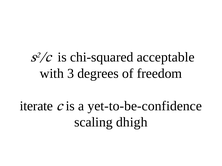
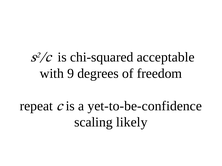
3: 3 -> 9 (71, 74)
iterate: iterate -> repeat (36, 106)
dhigh: dhigh -> likely (132, 123)
